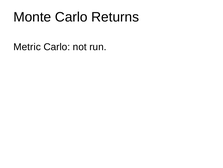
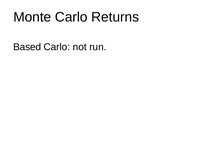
Metric: Metric -> Based (27, 47)
